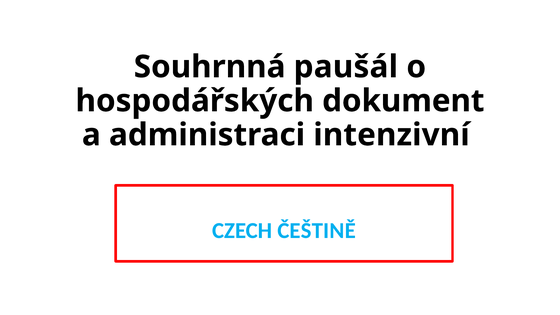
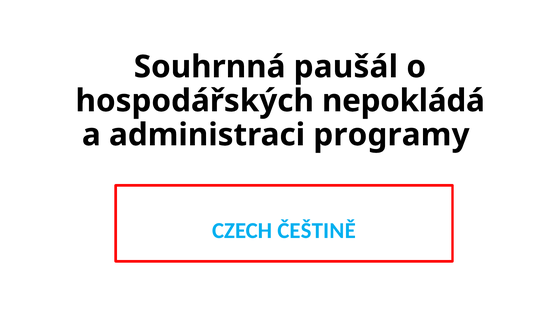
dokument: dokument -> nepokládá (403, 101)
intenzivní: intenzivní -> programy (391, 135)
